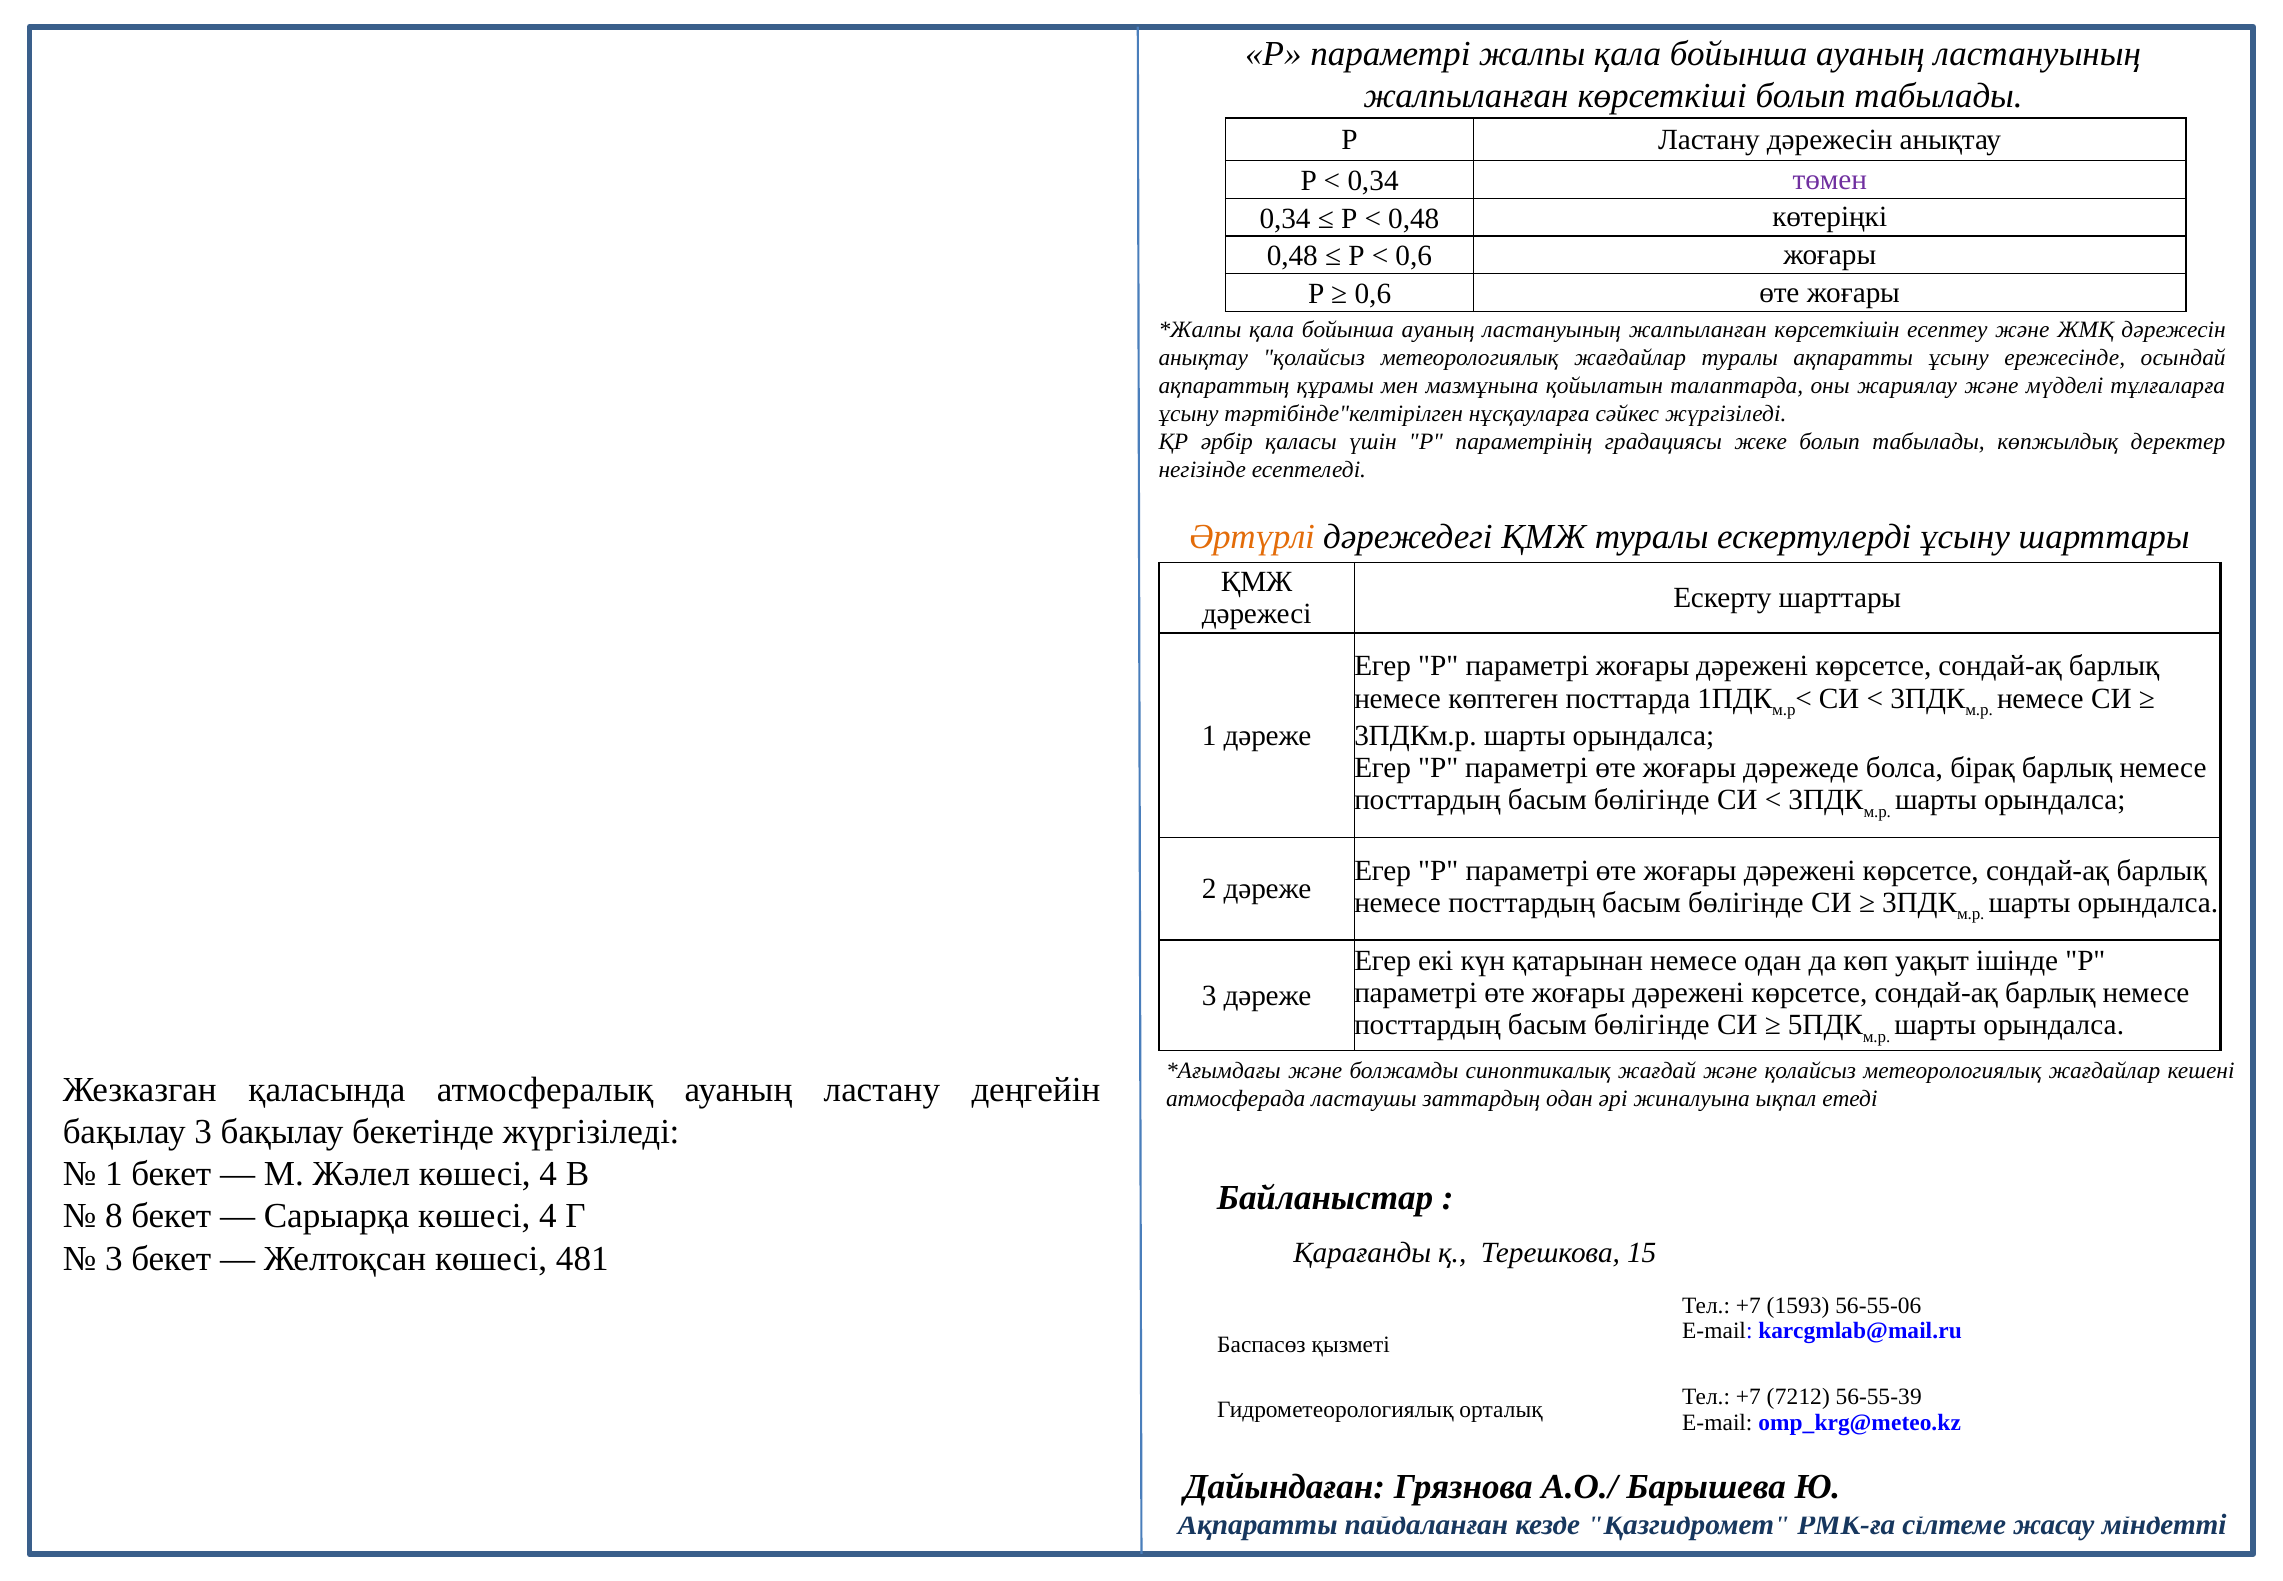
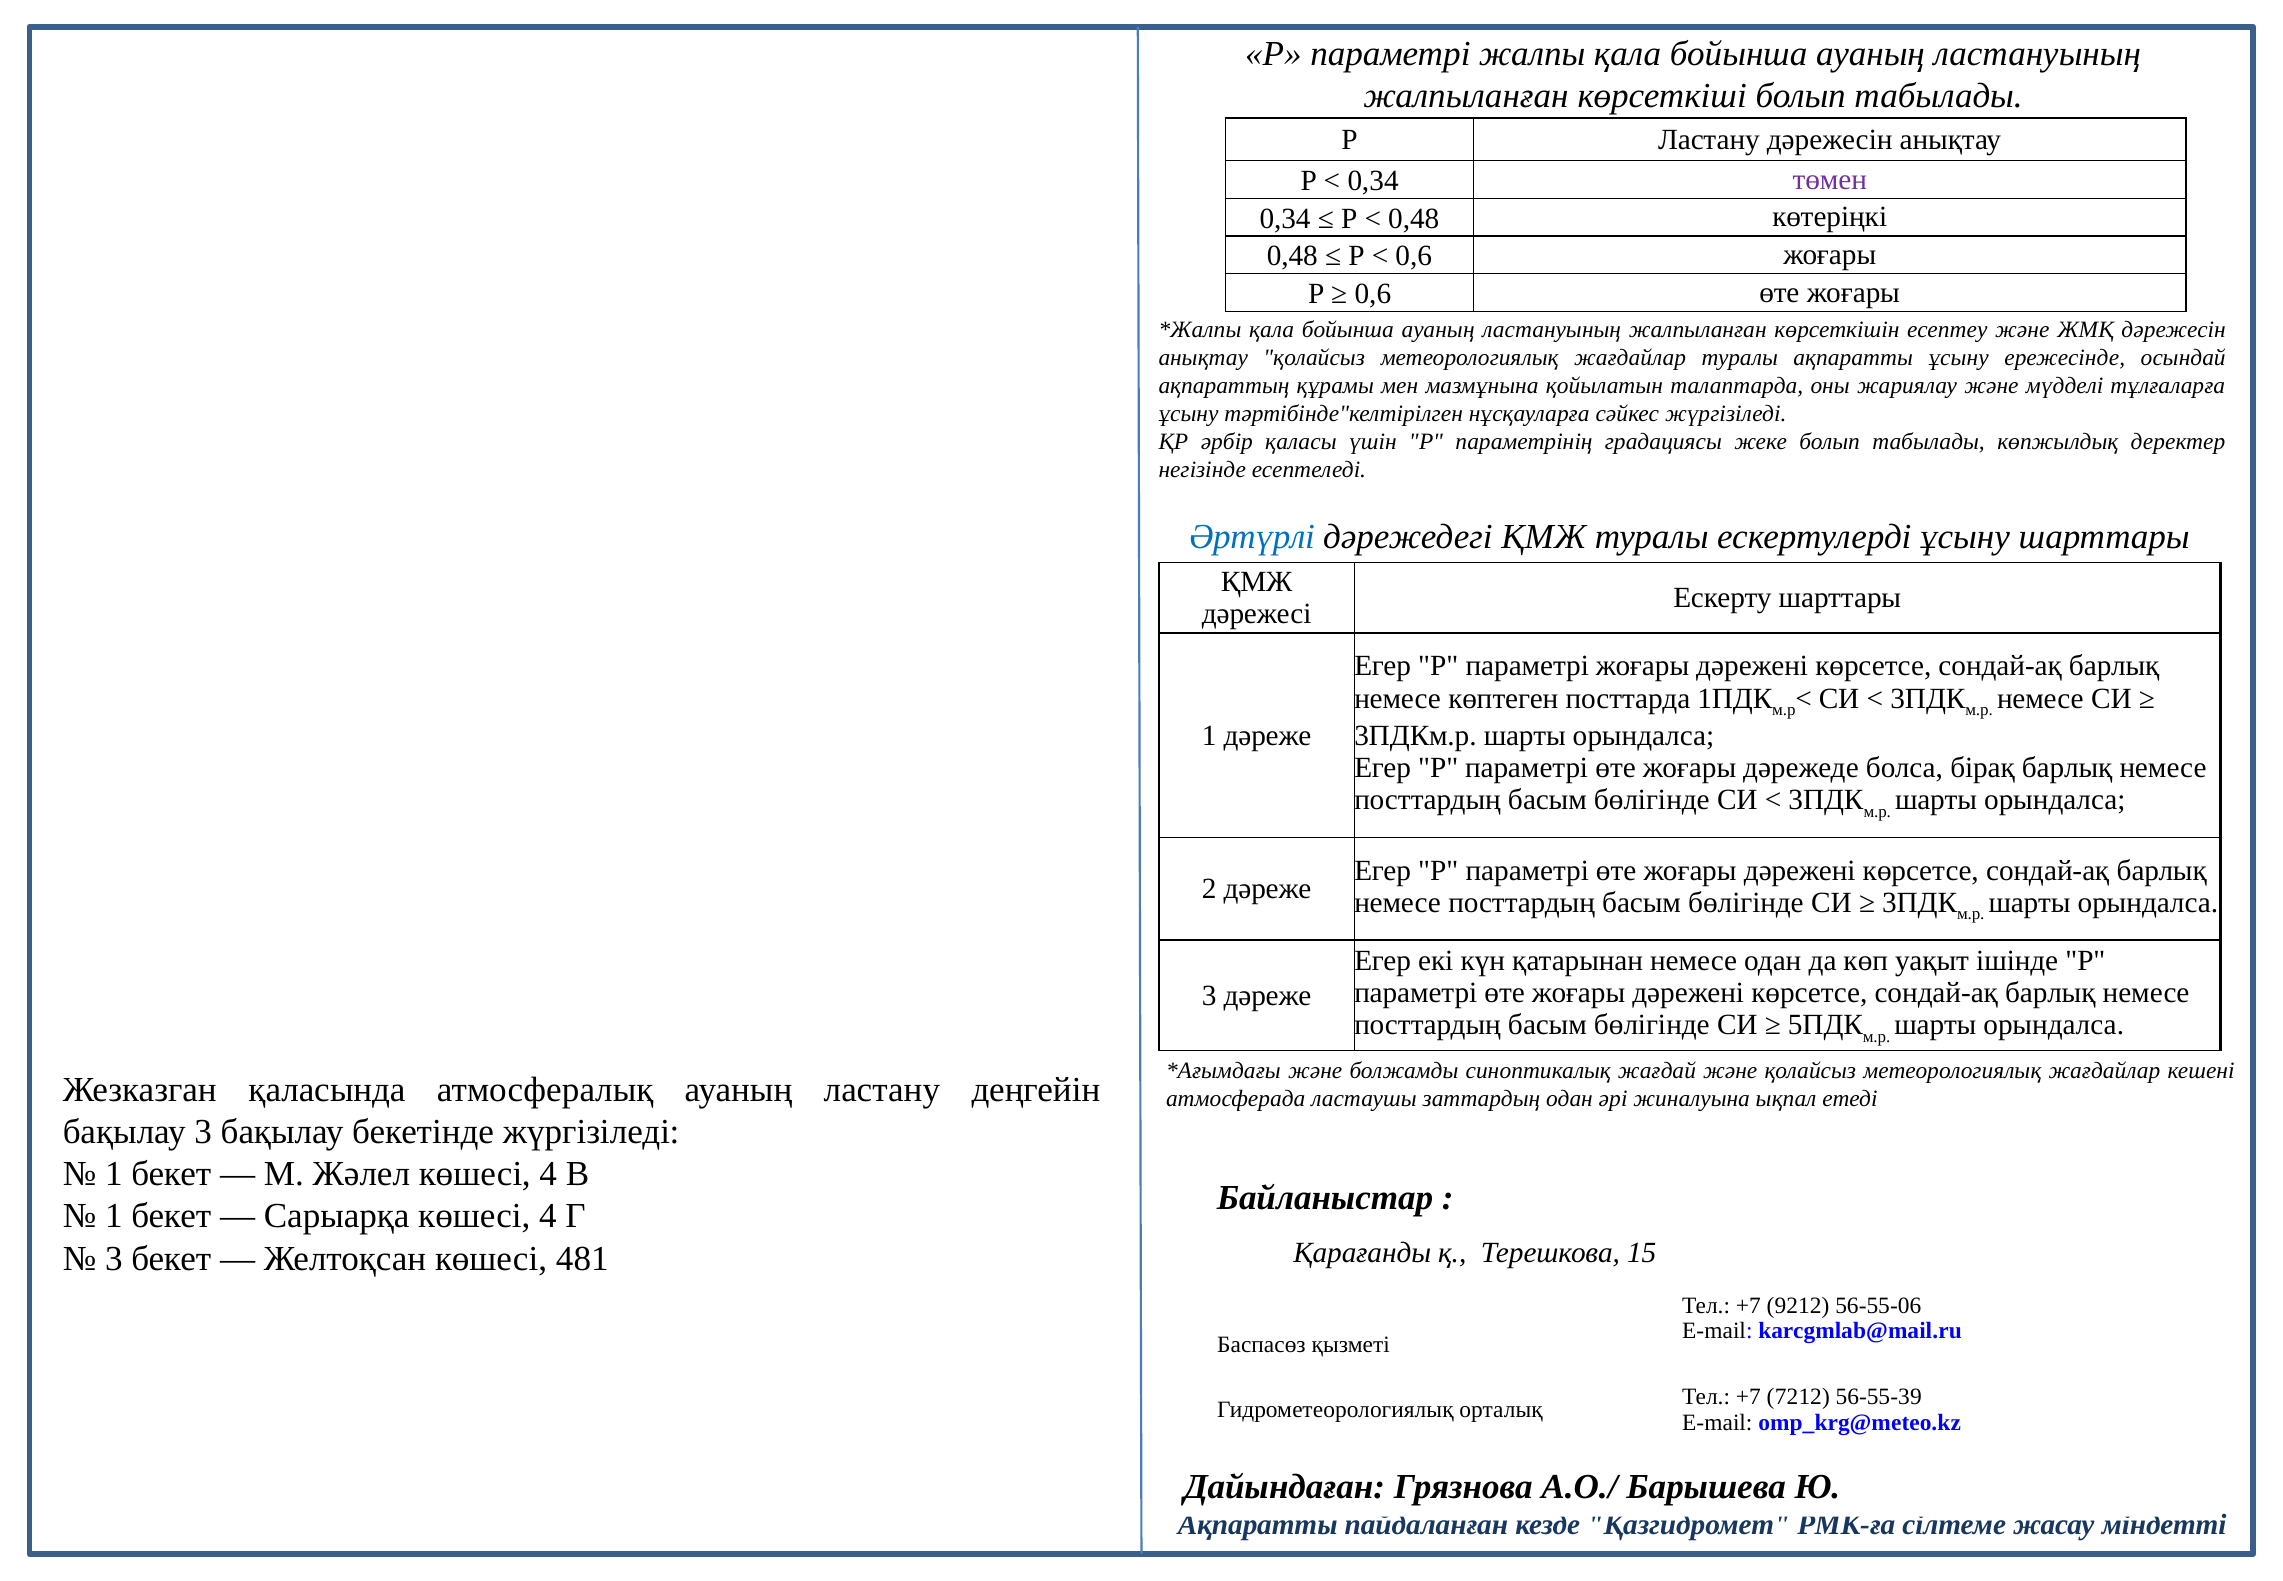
Әртүрлі colour: orange -> blue (1252, 536)
8: 8 -> 1 (114, 1216)
1593: 1593 -> 9212 (1798, 1305)
